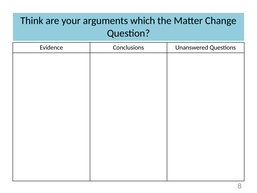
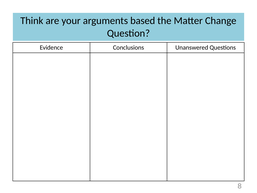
which: which -> based (143, 21)
